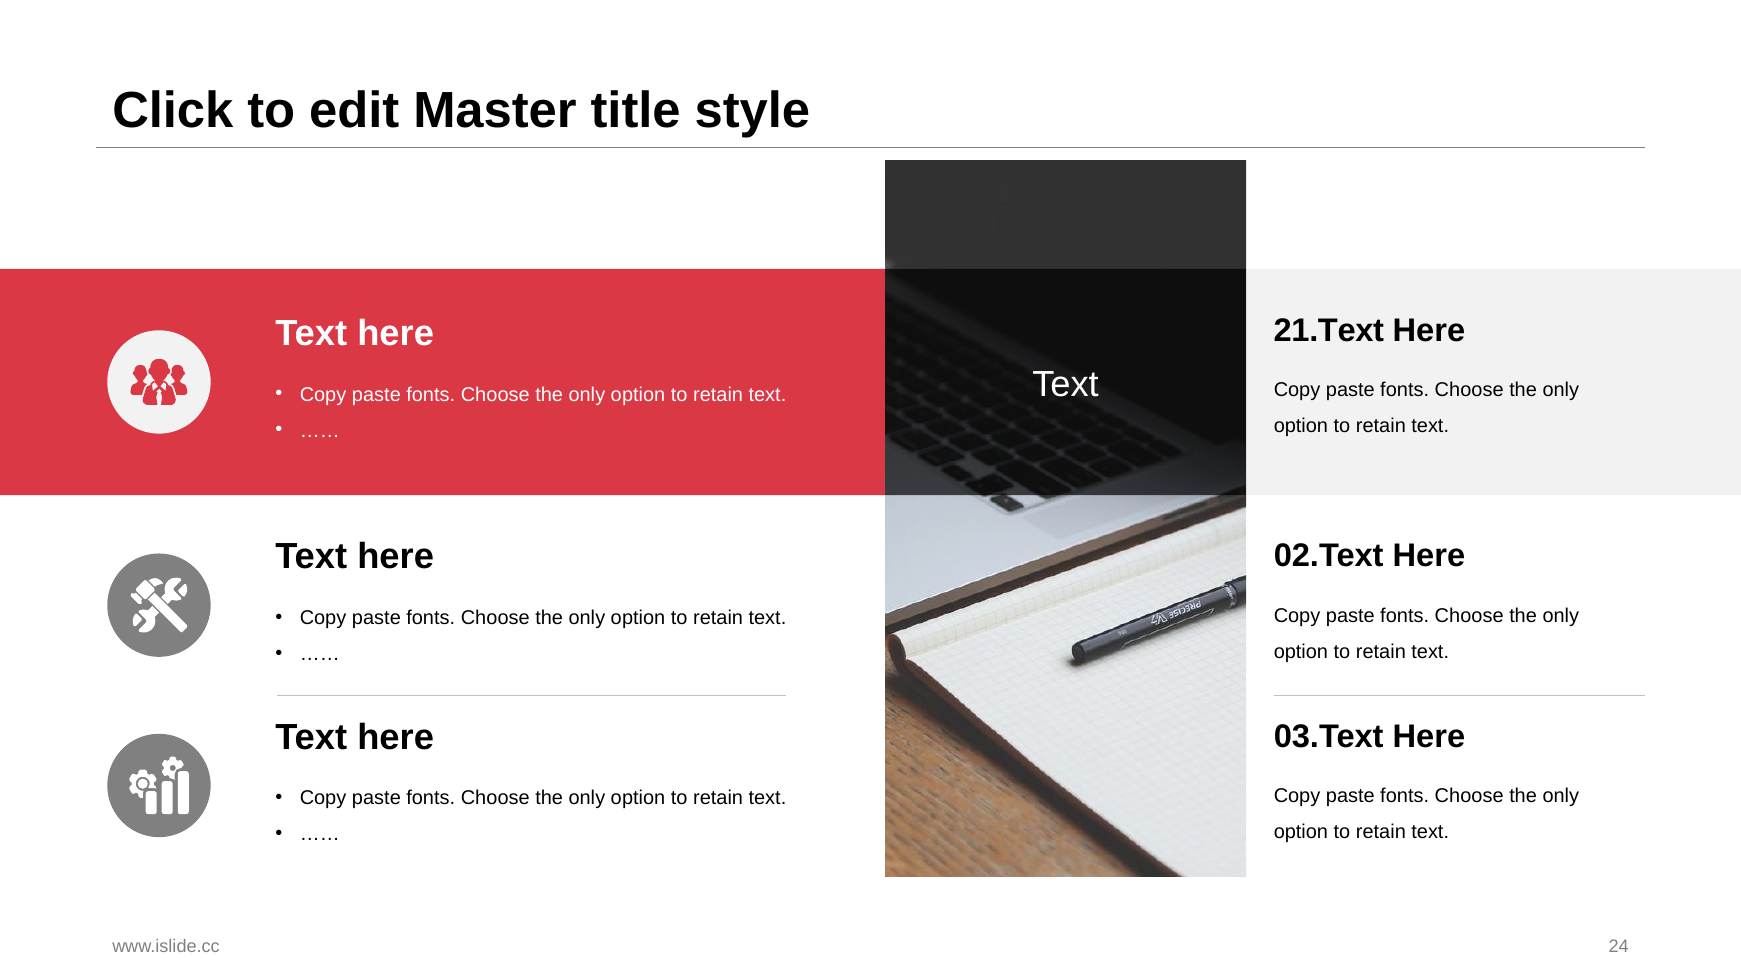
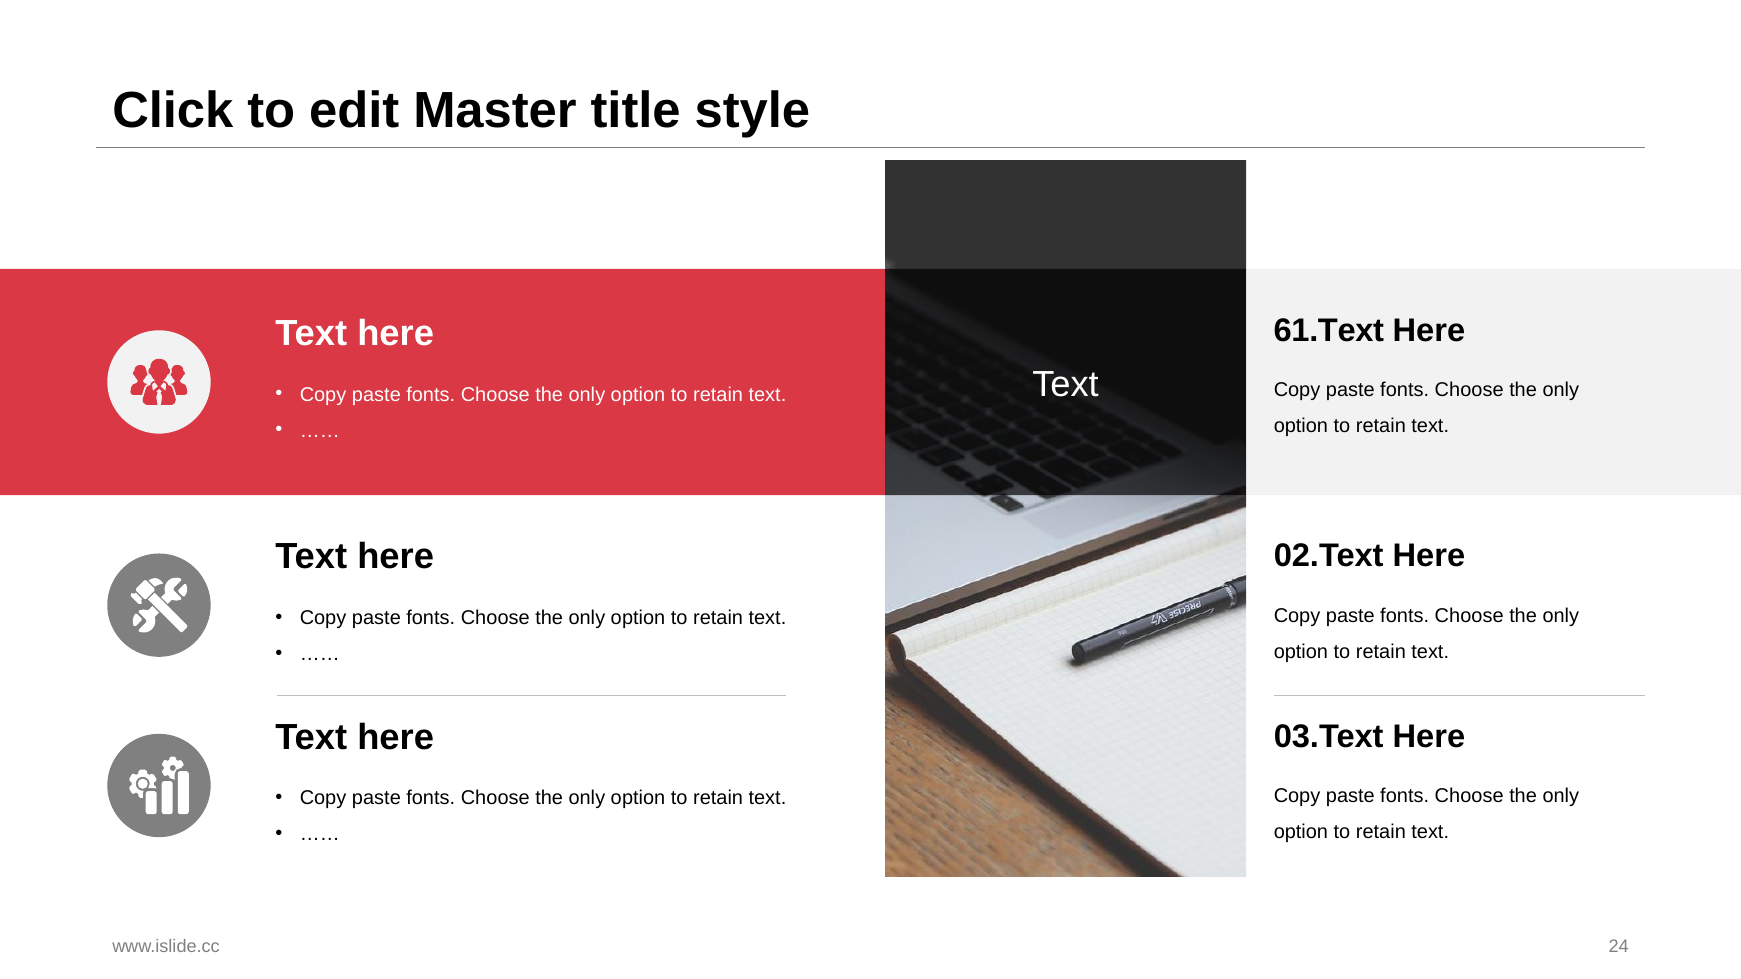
21.Text: 21.Text -> 61.Text (1329, 331)
